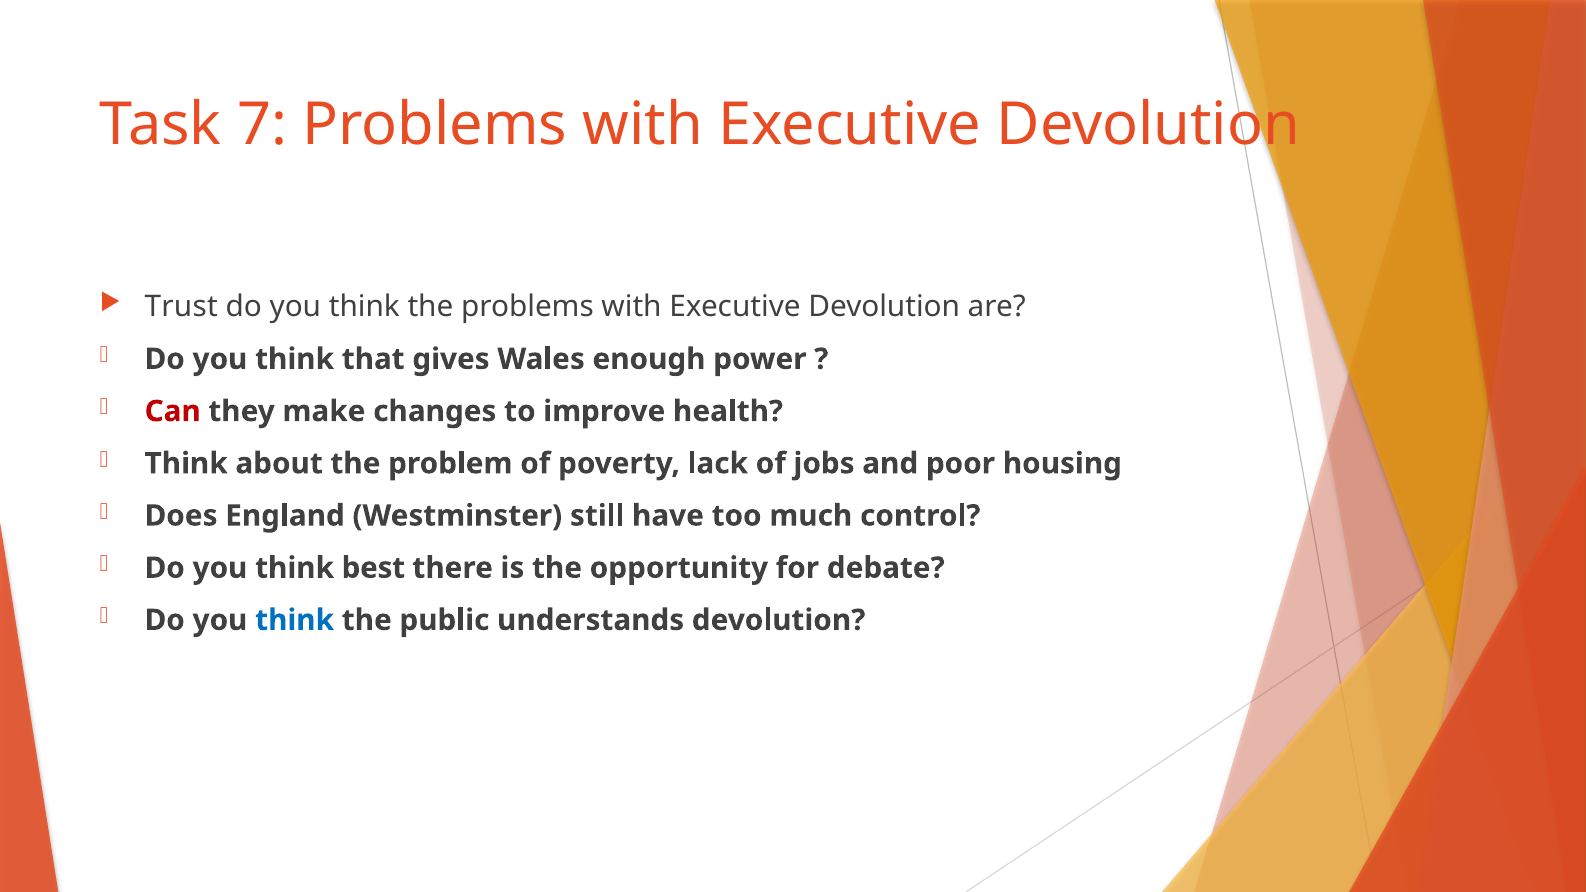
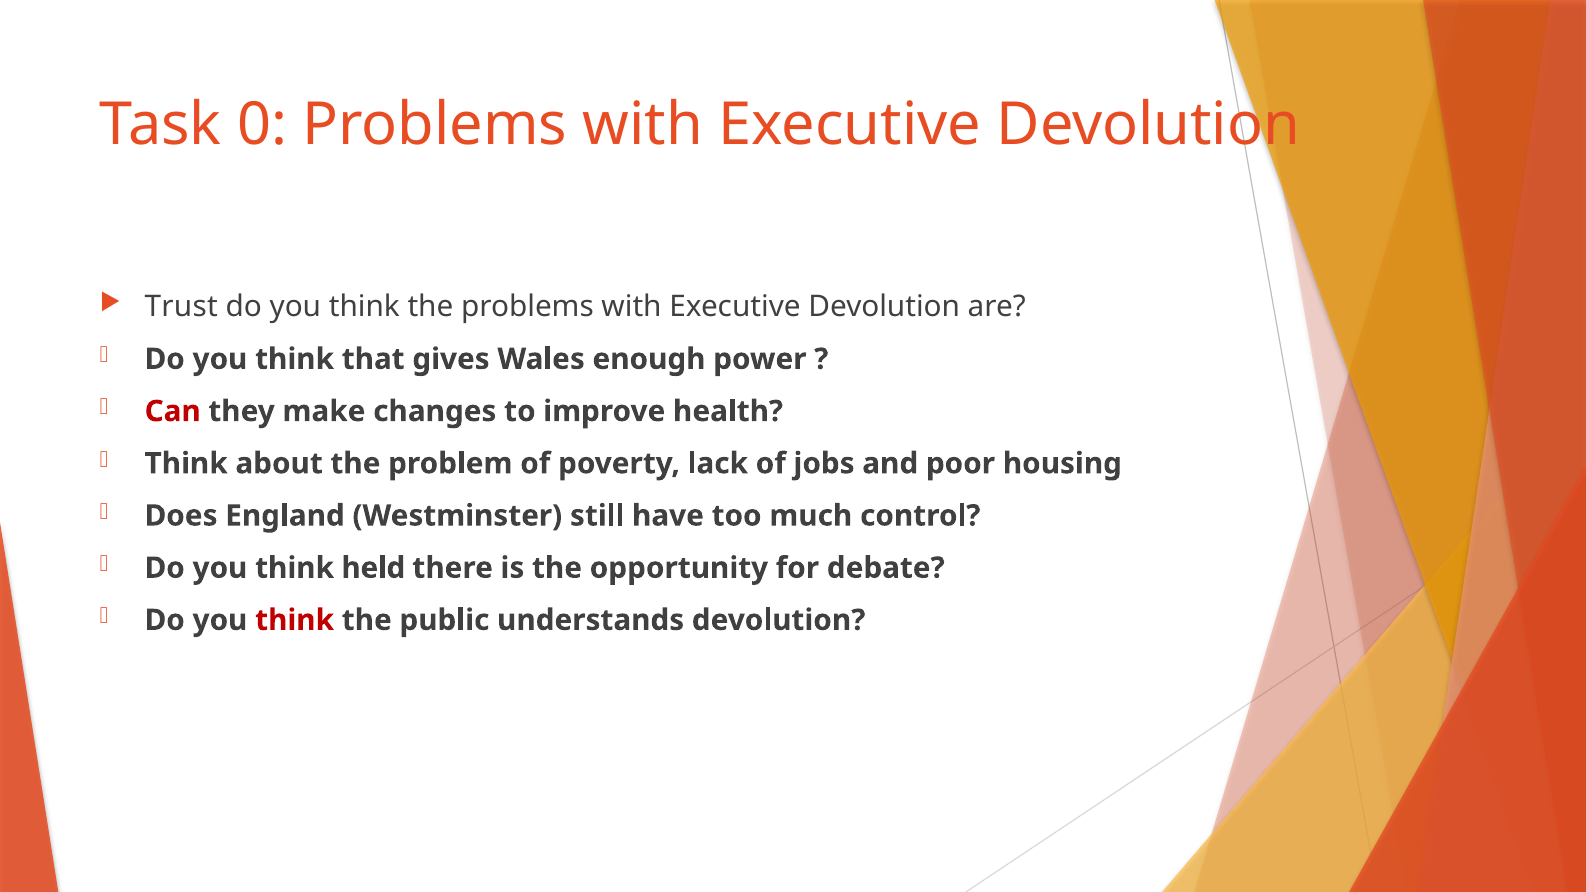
7: 7 -> 0 (262, 125)
best: best -> held (373, 568)
think colour: blue -> red (295, 620)
